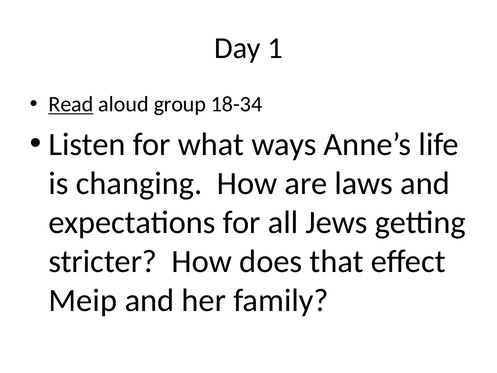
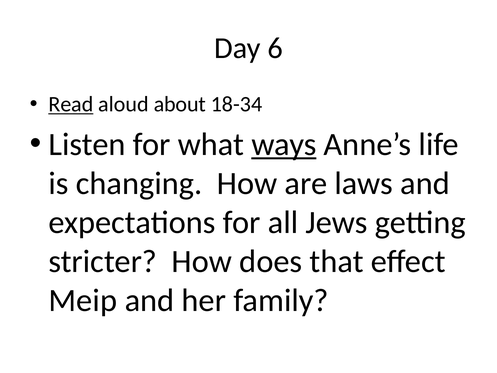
1: 1 -> 6 (275, 48)
group: group -> about (180, 104)
ways underline: none -> present (284, 144)
